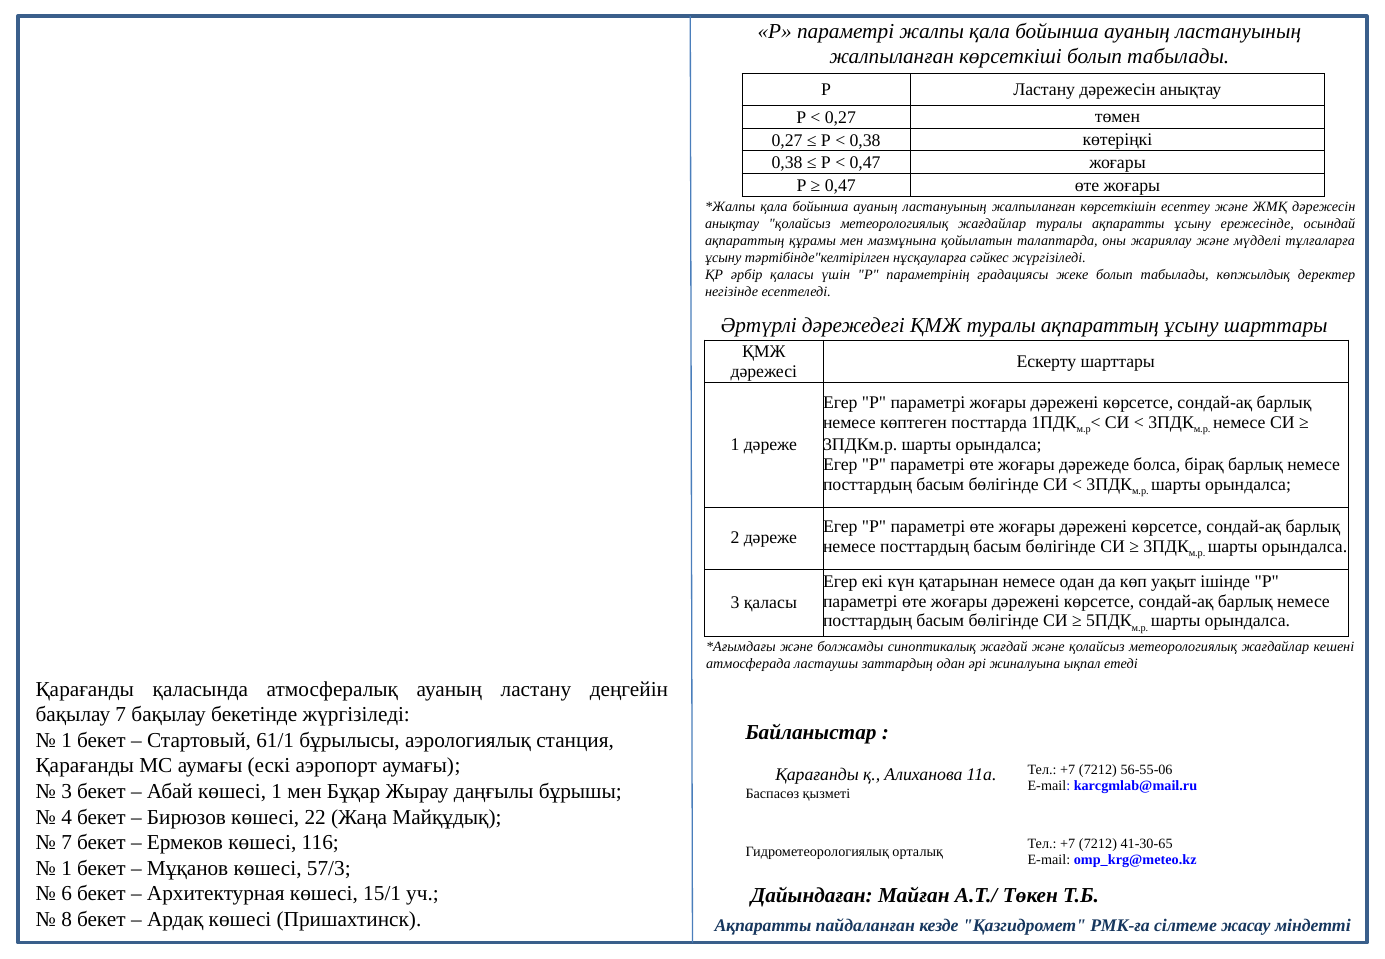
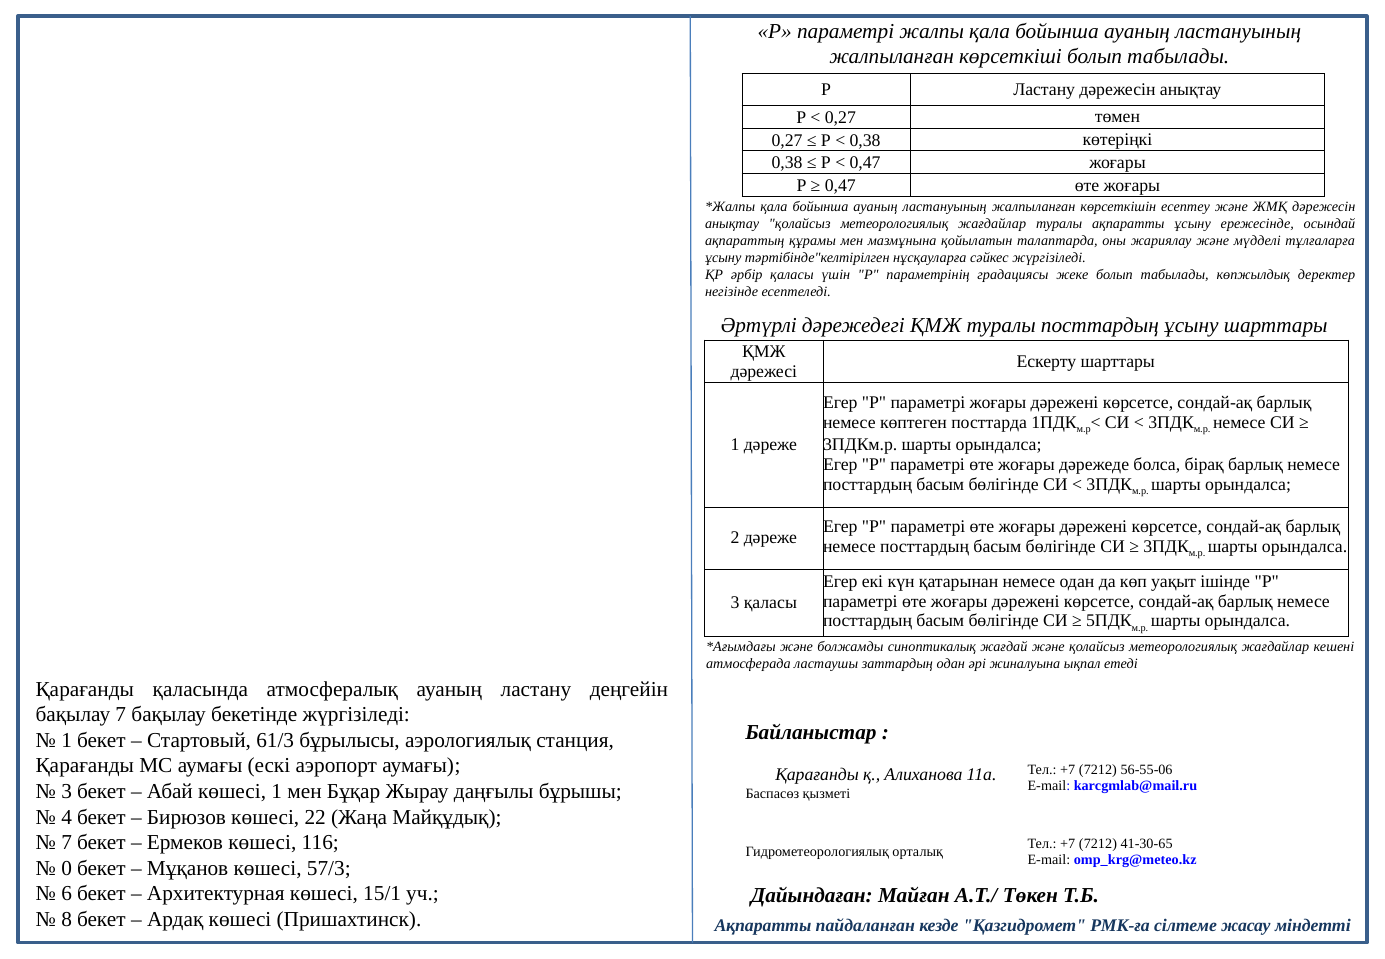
туралы ақпараттың: ақпараттың -> посттардың (1100, 325)
61/1: 61/1 -> 61/3 (275, 740)
1: 1 -> 0 (67, 868)
